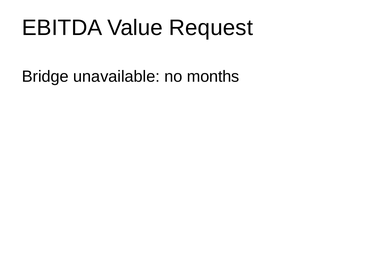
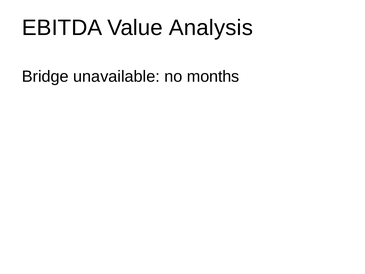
Request: Request -> Analysis (211, 28)
